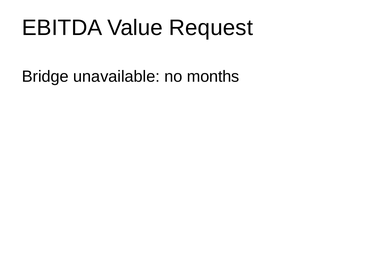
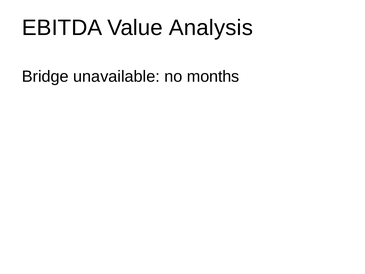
Request: Request -> Analysis (211, 28)
